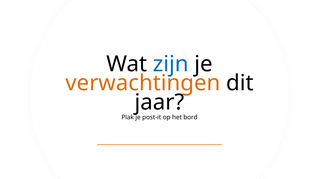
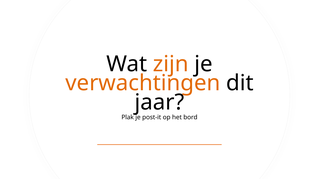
zijn colour: blue -> orange (171, 64)
